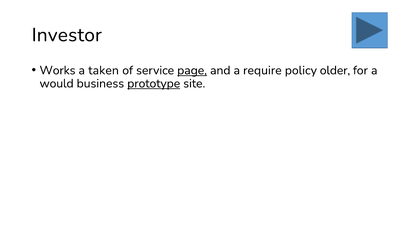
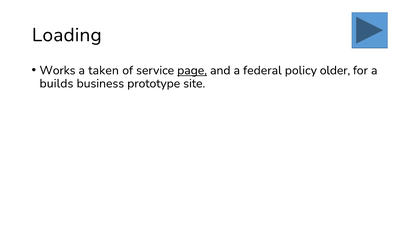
Investor: Investor -> Loading (67, 35)
require: require -> federal (262, 70)
would: would -> builds (56, 83)
prototype underline: present -> none (154, 83)
